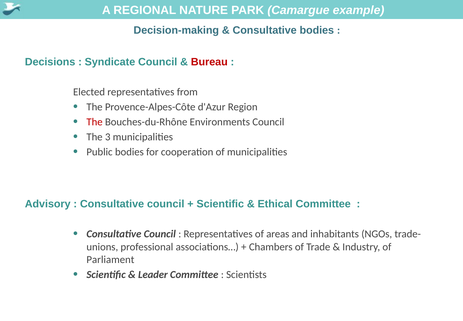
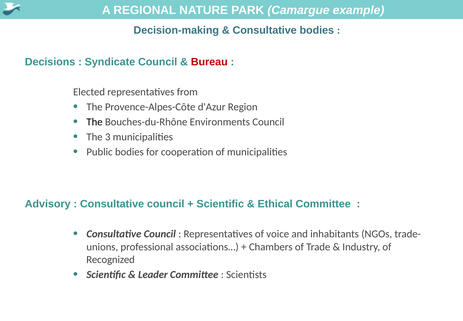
The colour: red -> black (95, 122)
areas: areas -> voice (278, 234)
Parliament: Parliament -> Recognized (111, 259)
